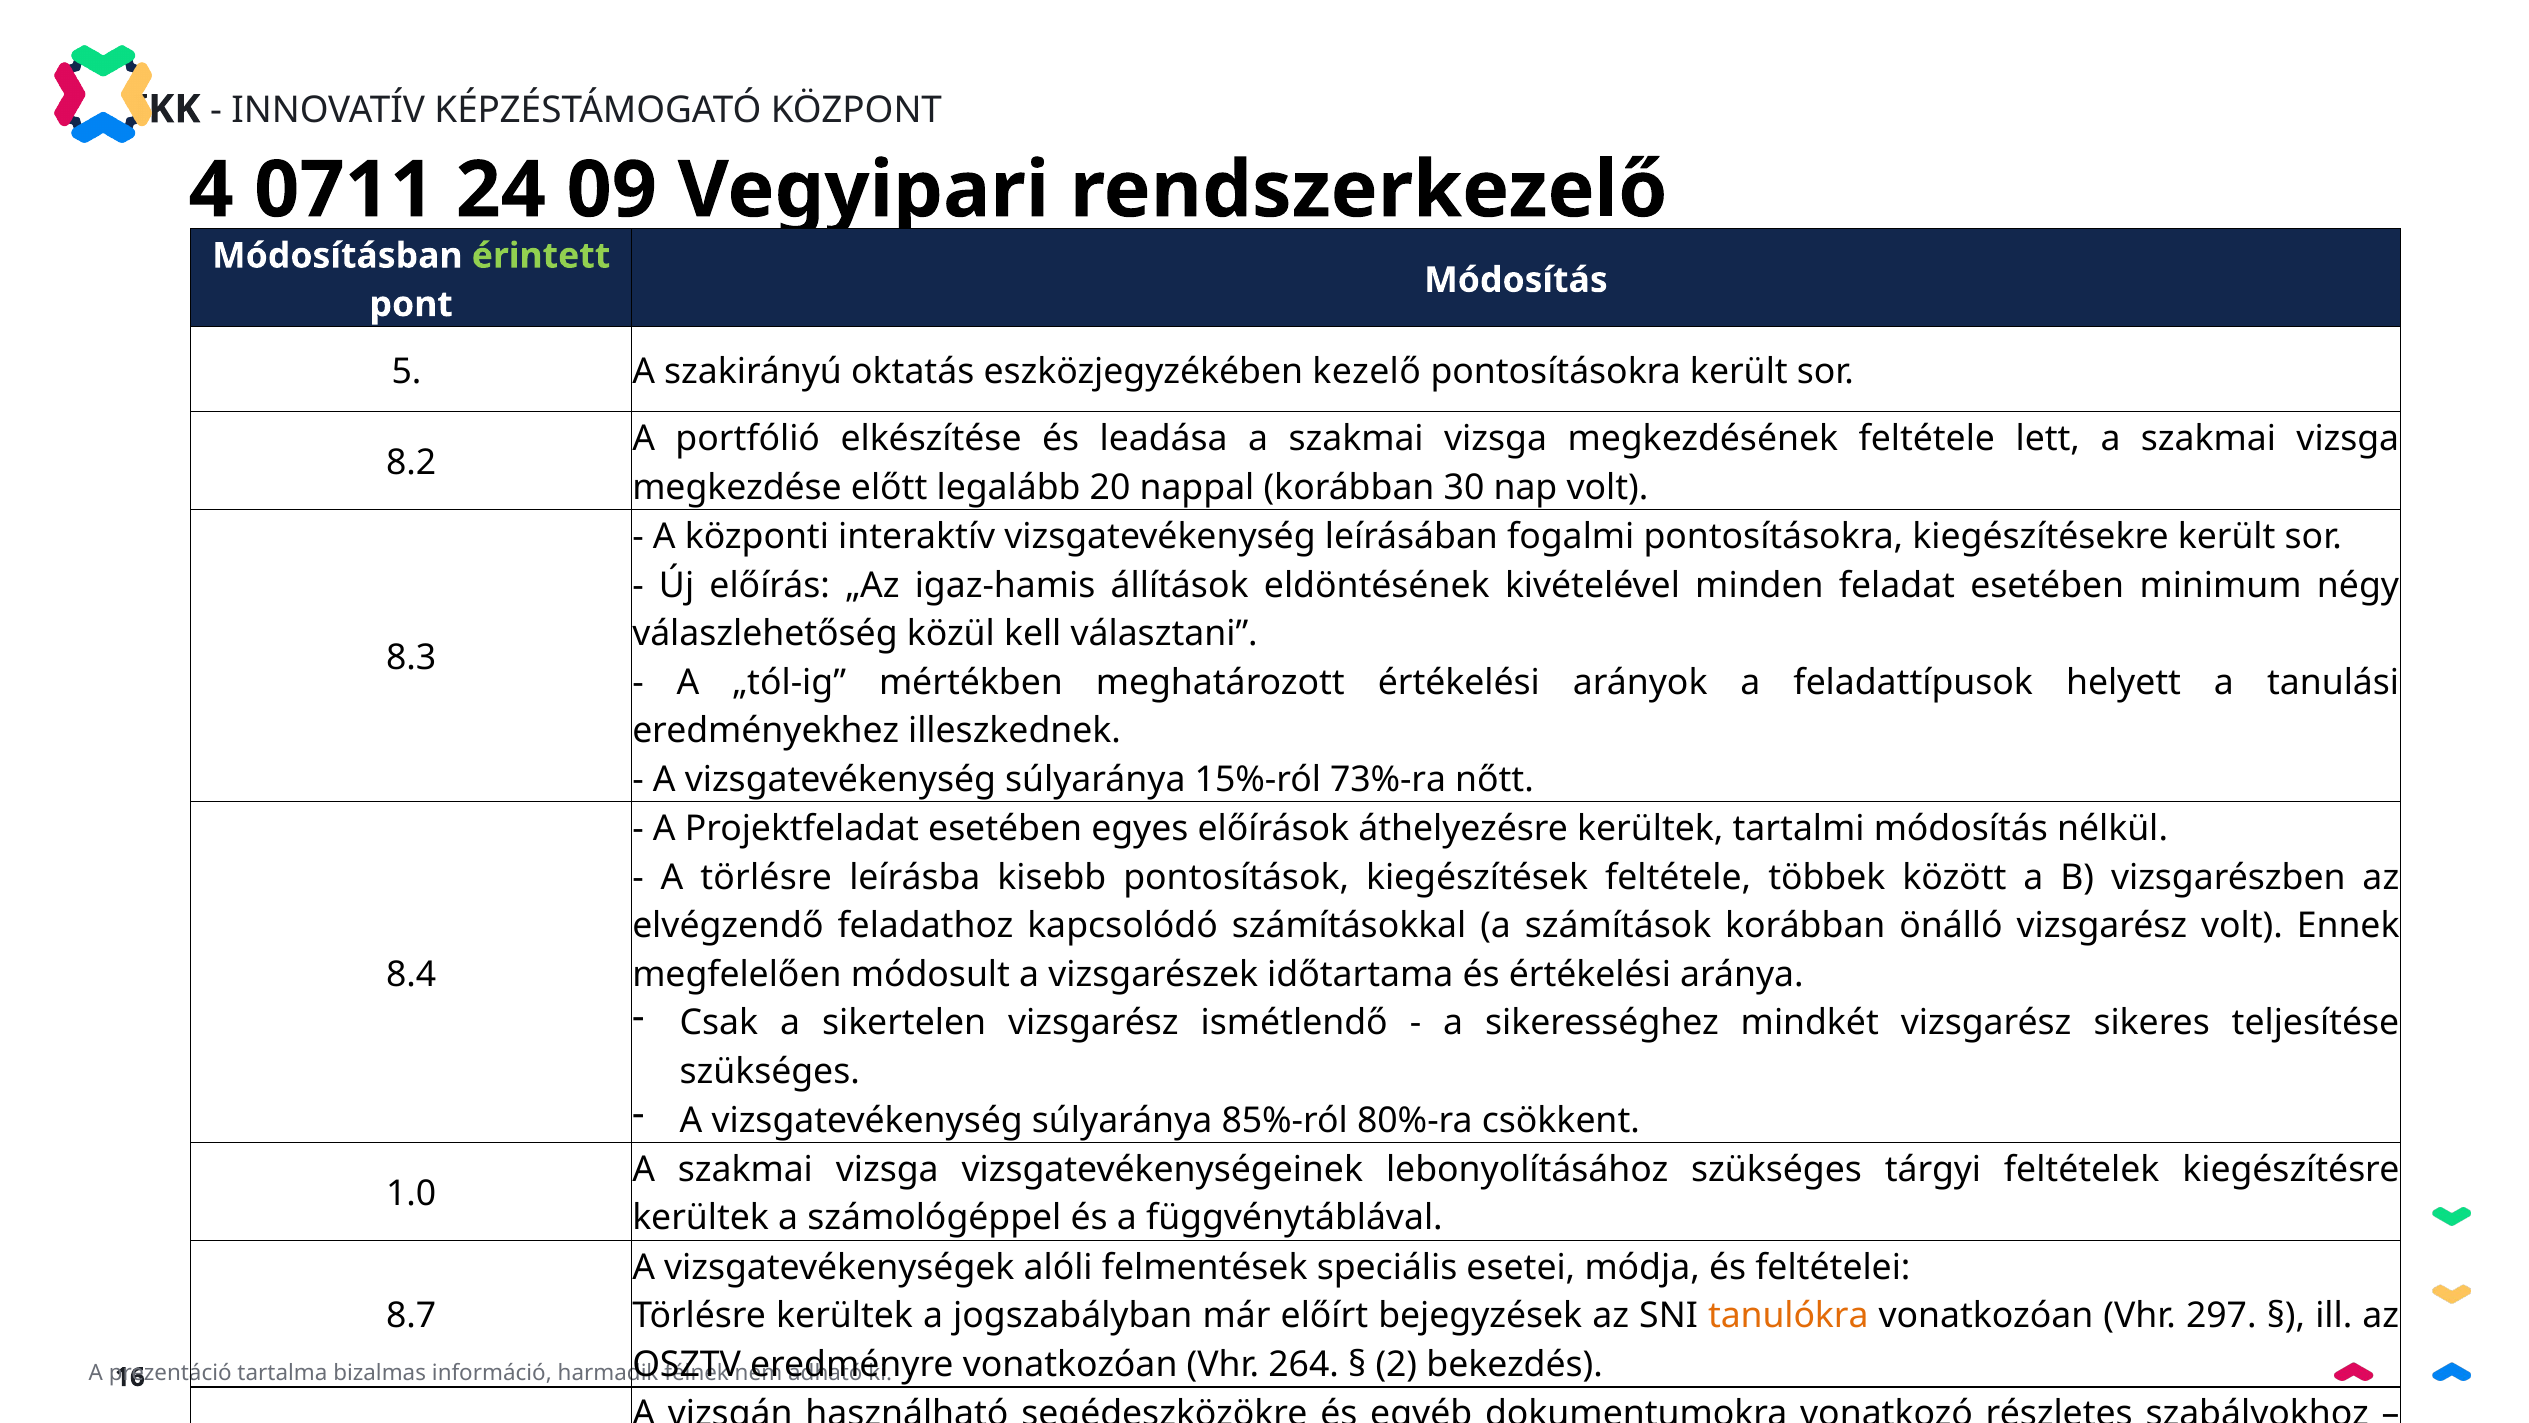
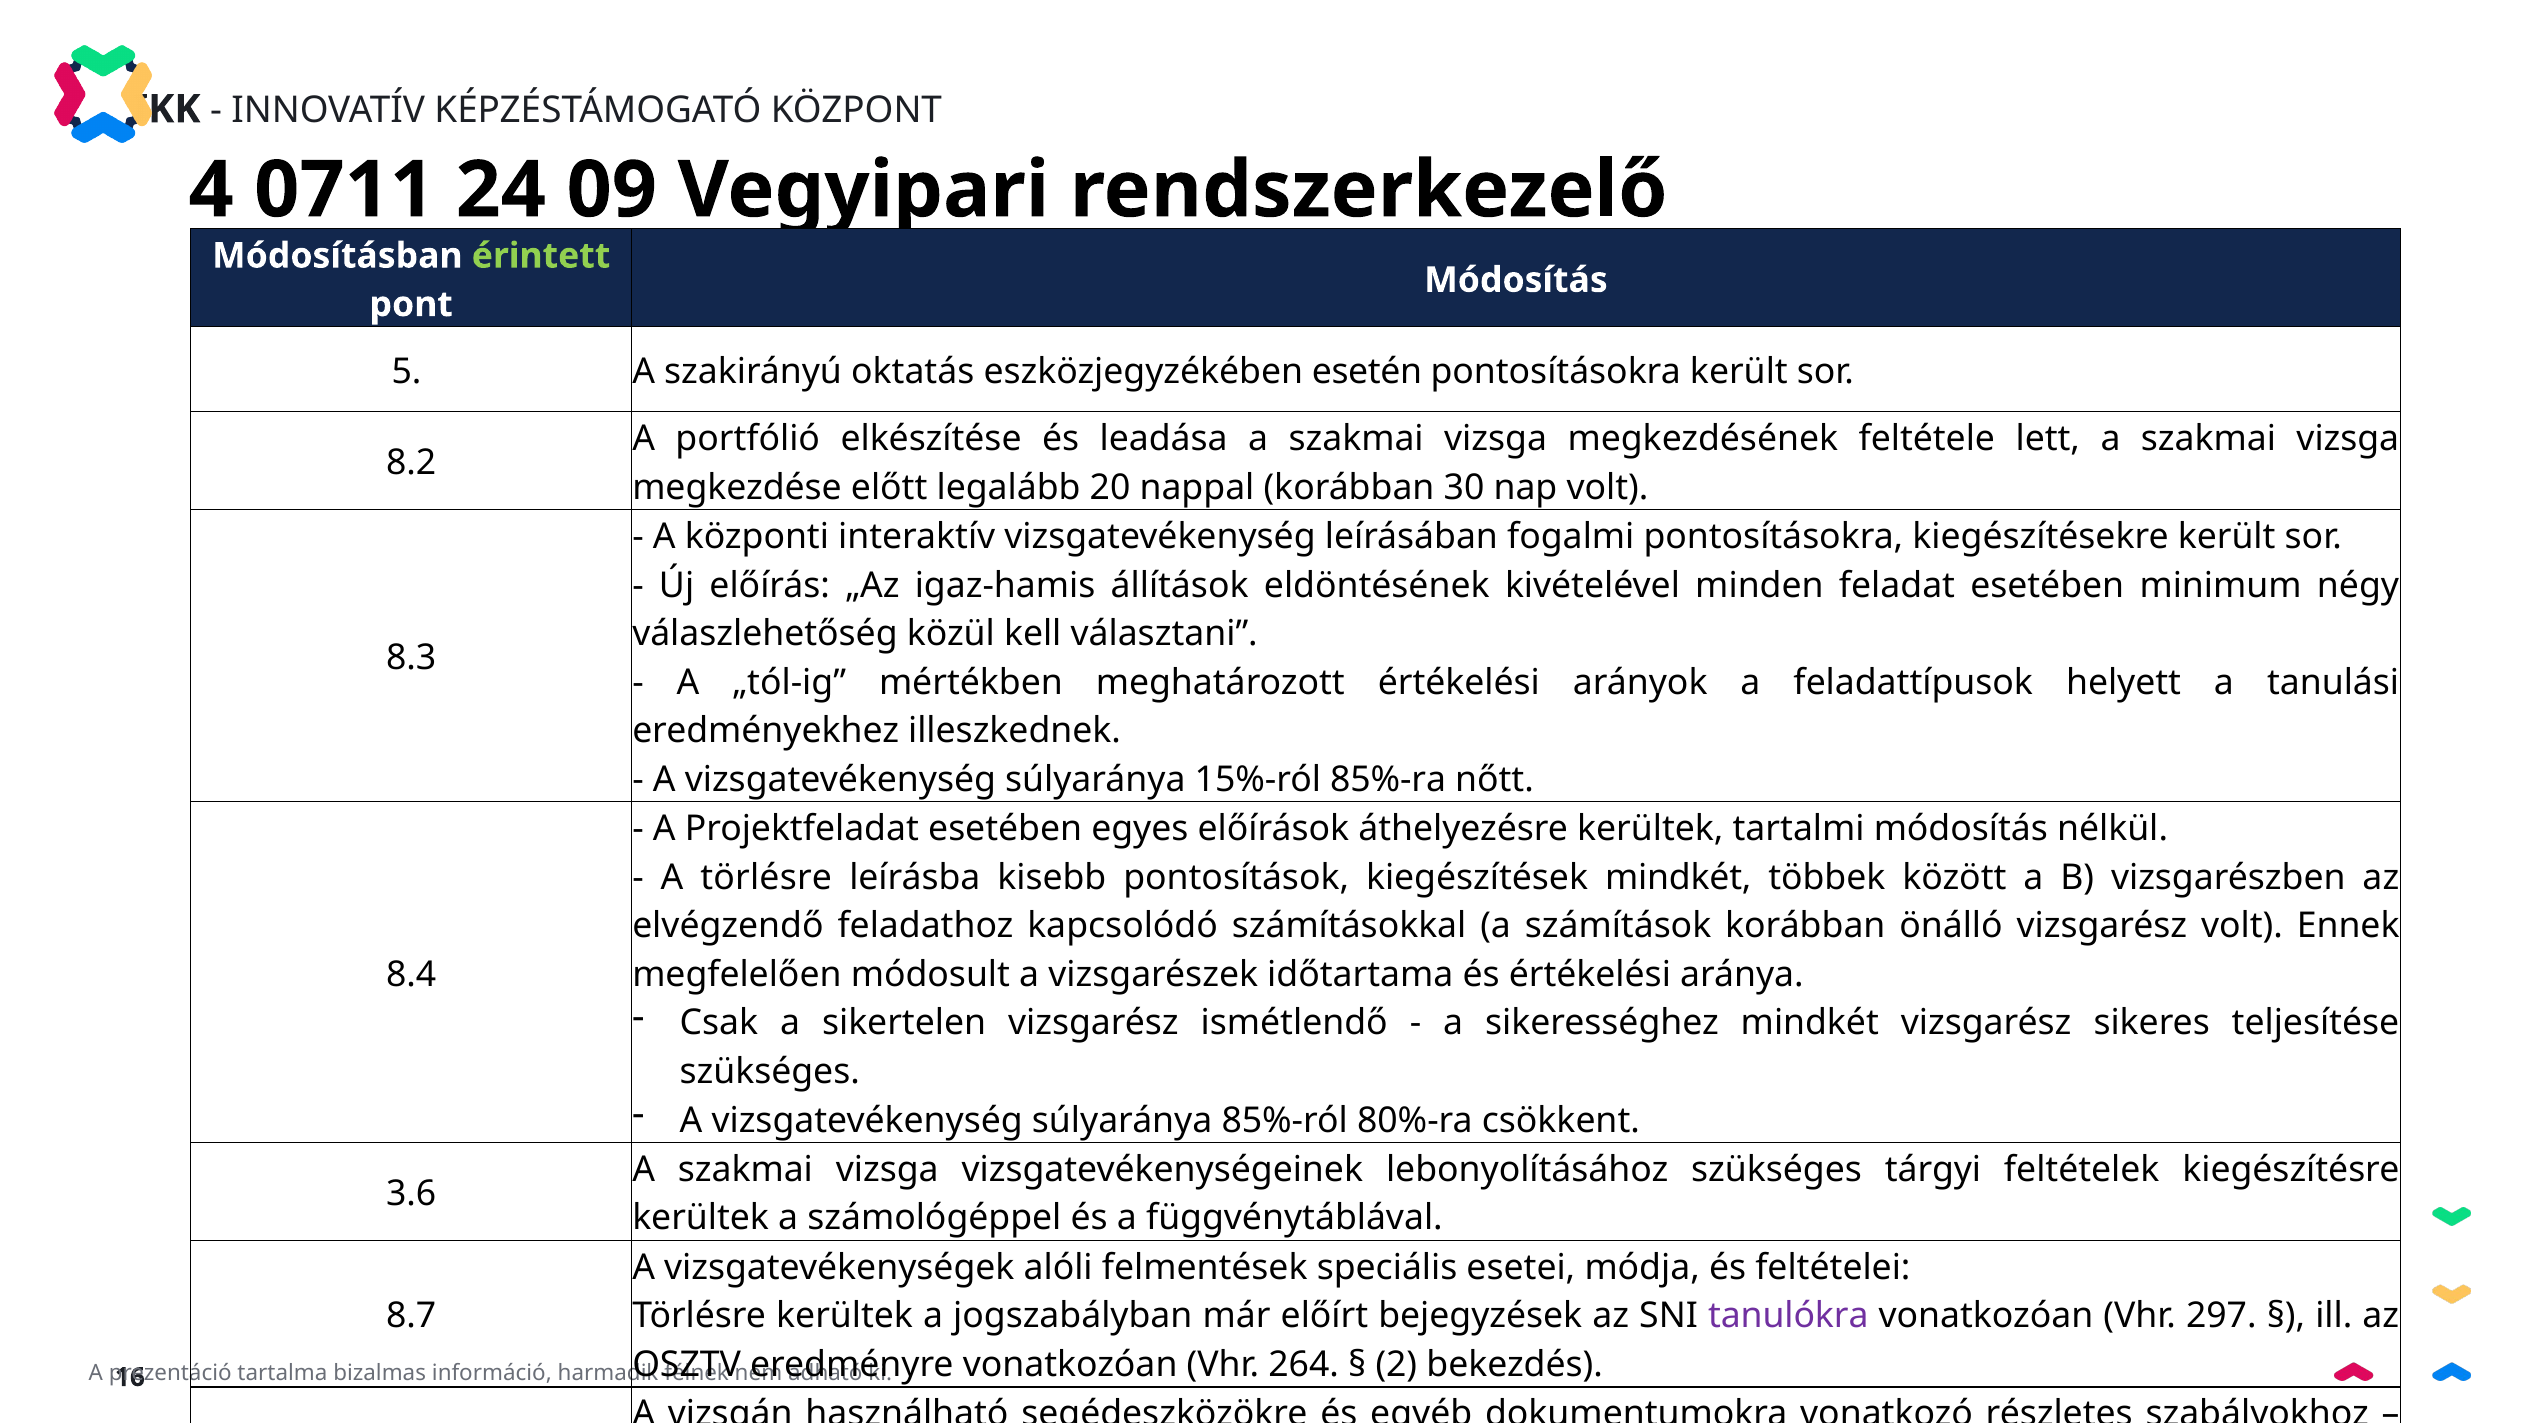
kezelő: kezelő -> esetén (1367, 372)
73%-ra: 73%-ra -> 85%-ra (1388, 779)
kiegészítések feltétele: feltétele -> mindkét (1678, 877)
1.0: 1.0 -> 3.6 (411, 1194)
tanulókra colour: orange -> purple (1788, 1316)
